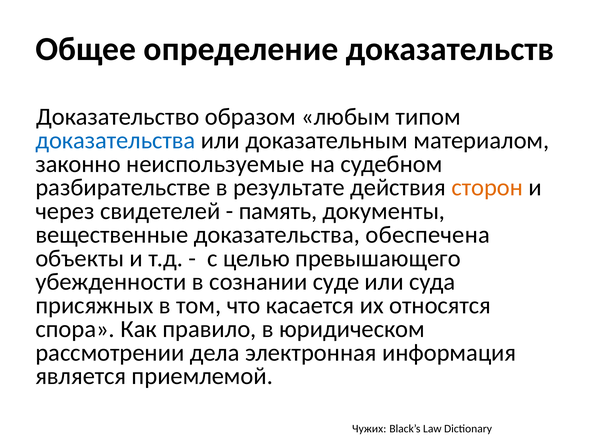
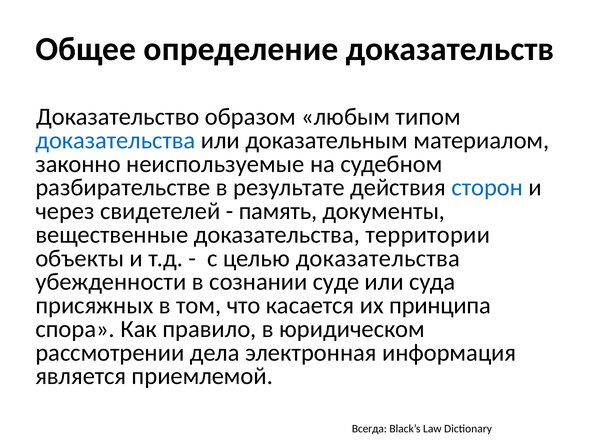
сторон colour: orange -> blue (487, 188)
обеспечена: обеспечена -> территории (428, 235)
целью превышающего: превышающего -> доказательства (378, 259)
относятся: относятся -> принципа (440, 306)
Чужих: Чужих -> Всегда (369, 429)
